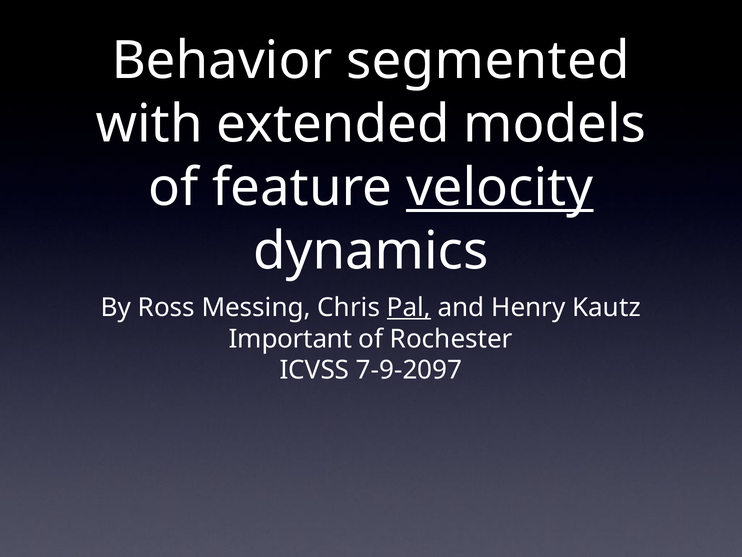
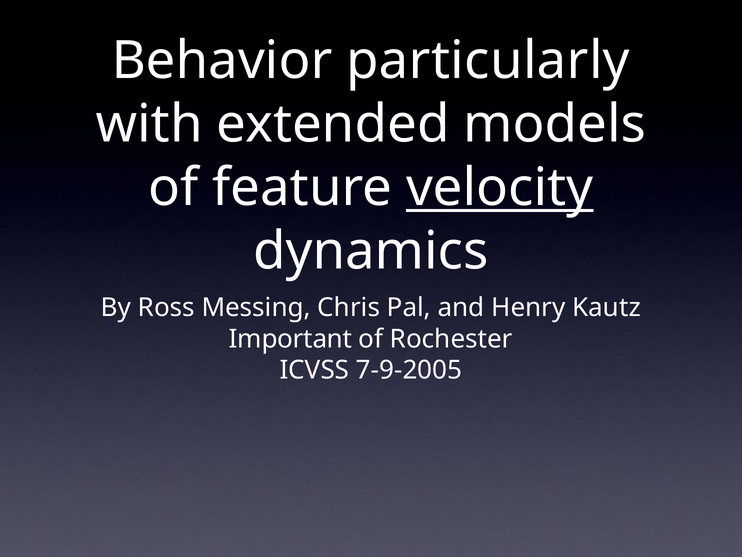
segmented: segmented -> particularly (488, 61)
Pal underline: present -> none (409, 307)
7-9-2097: 7-9-2097 -> 7-9-2005 (409, 370)
